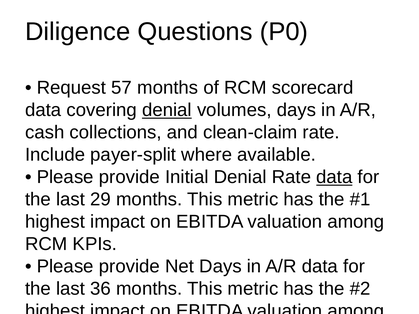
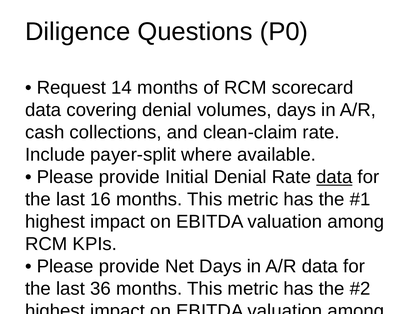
57: 57 -> 14 (122, 88)
denial underline: present -> none (167, 110)
29: 29 -> 16 (101, 200)
